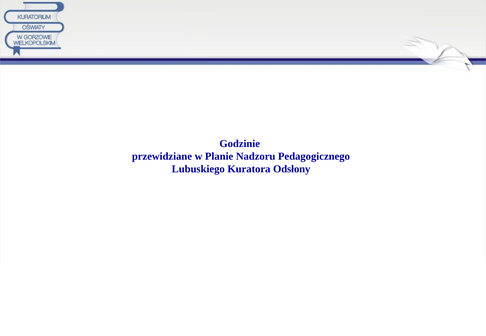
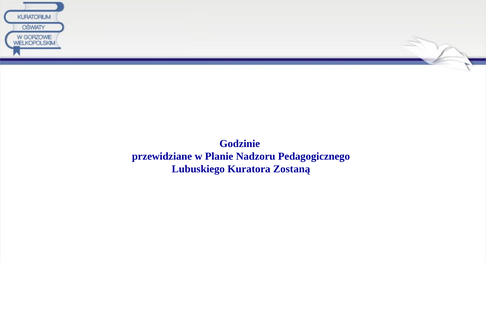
Odsłony: Odsłony -> Zostaną (292, 169)
